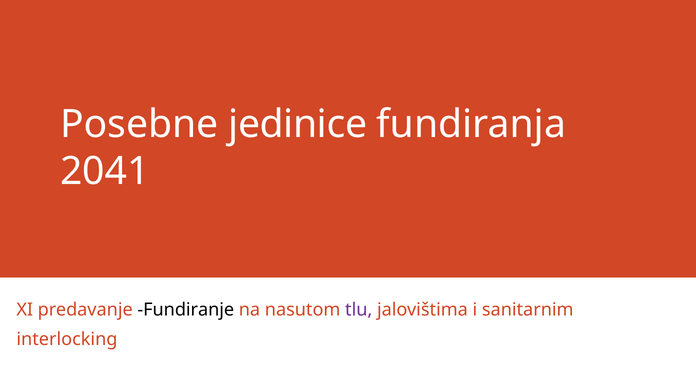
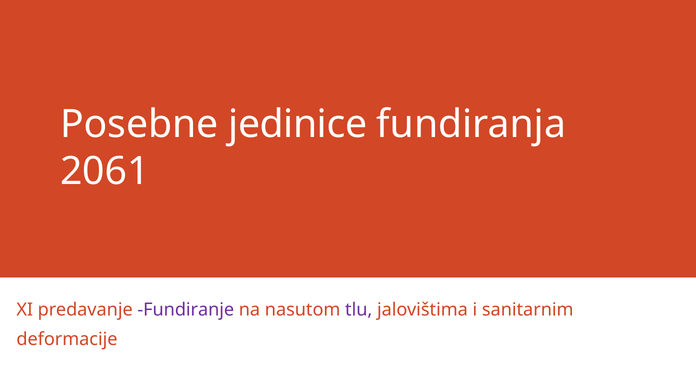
2041: 2041 -> 2061 (105, 171)
Fundiranje colour: black -> purple (186, 310)
interlocking: interlocking -> deformacije (67, 340)
